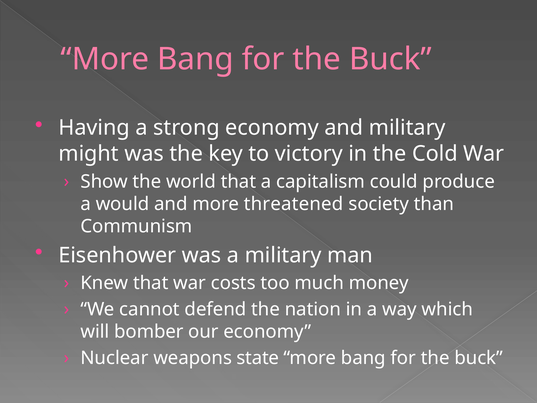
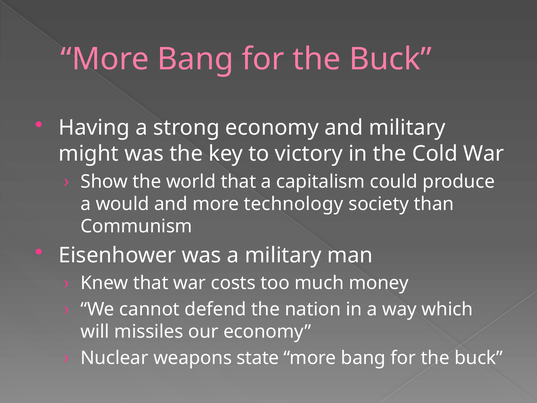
threatened: threatened -> technology (294, 204)
bomber: bomber -> missiles (149, 332)
